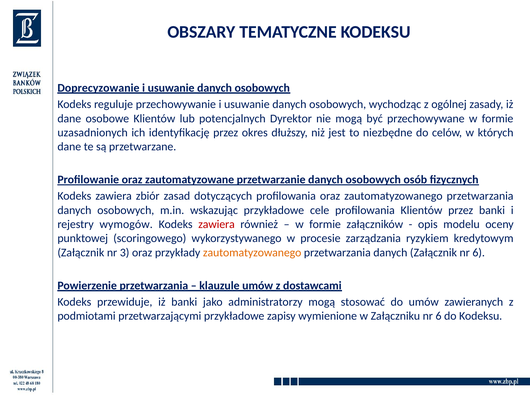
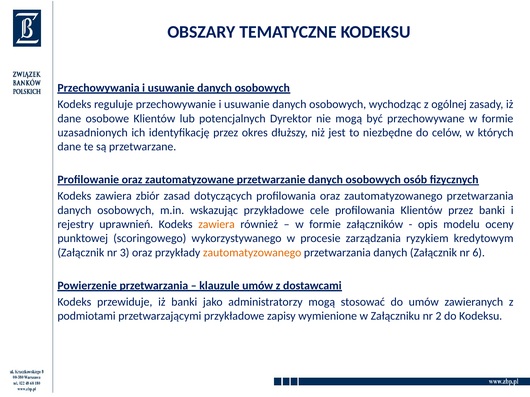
Doprecyzowanie: Doprecyzowanie -> Przechowywania (99, 88)
wymogów: wymogów -> uprawnień (126, 225)
zawiera colour: red -> orange (217, 225)
Załączniku nr 6: 6 -> 2 (439, 316)
